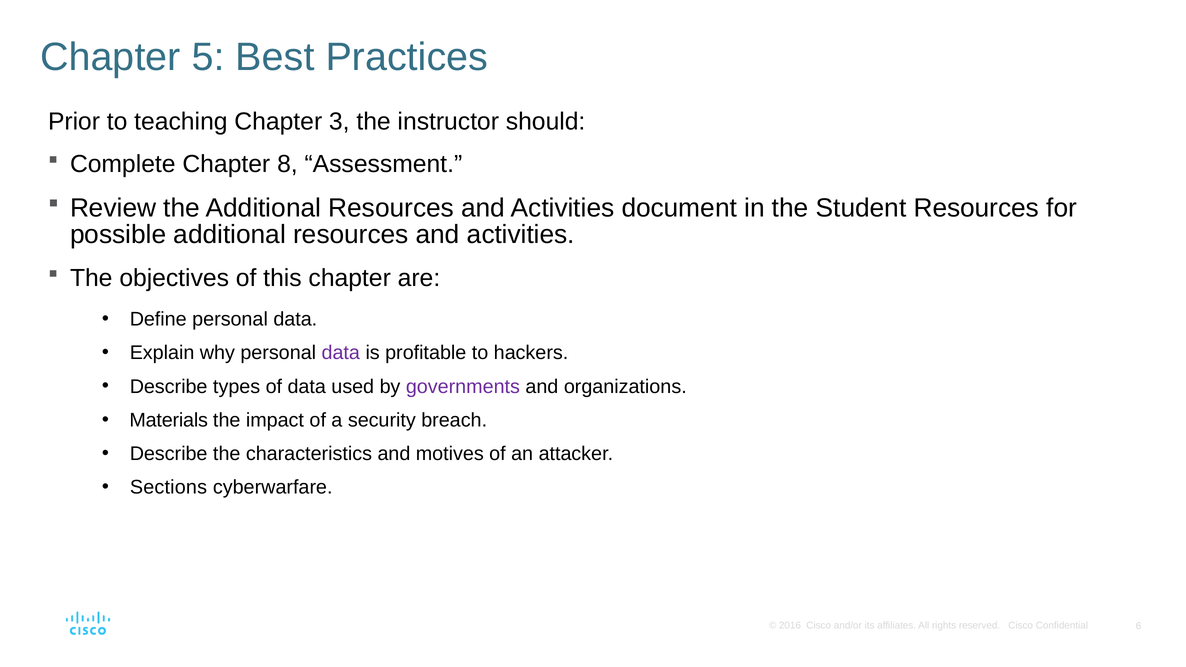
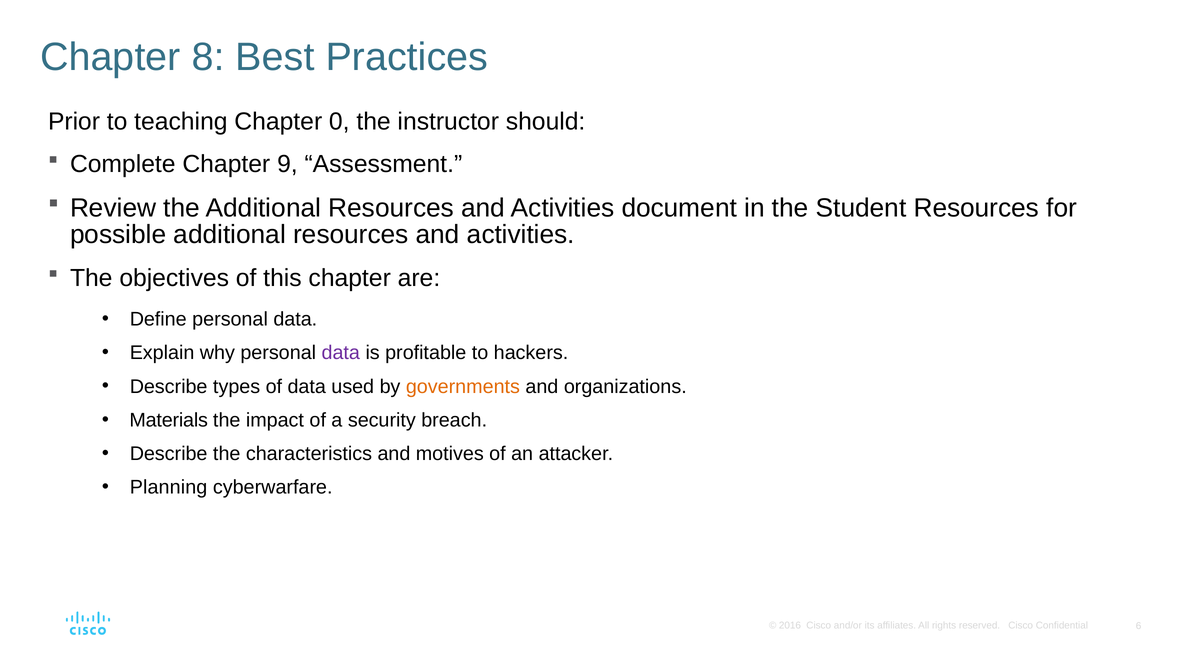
5: 5 -> 8 (208, 57)
3: 3 -> 0 (339, 122)
8: 8 -> 9 (287, 164)
governments colour: purple -> orange (463, 387)
Sections: Sections -> Planning (169, 487)
